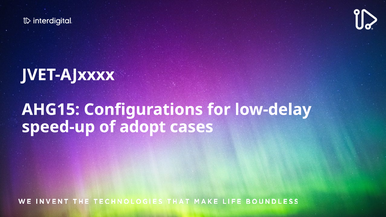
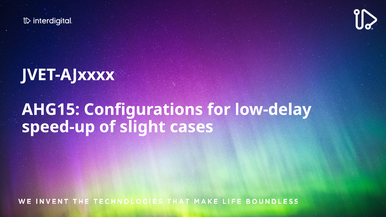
adopt: adopt -> slight (143, 127)
